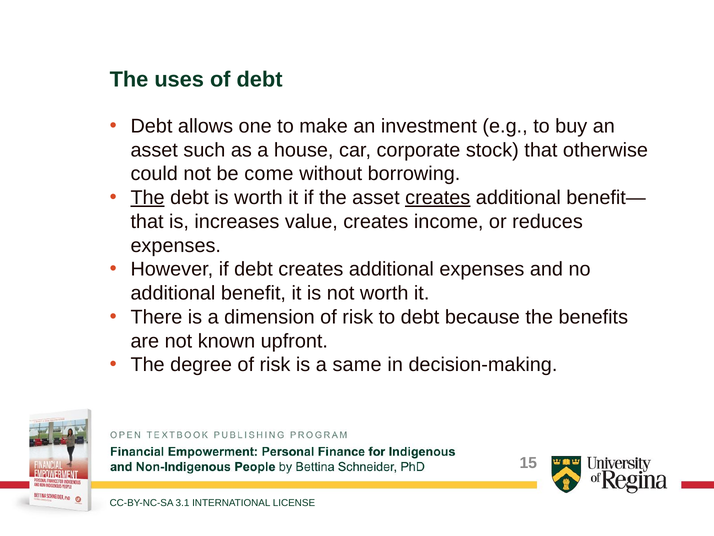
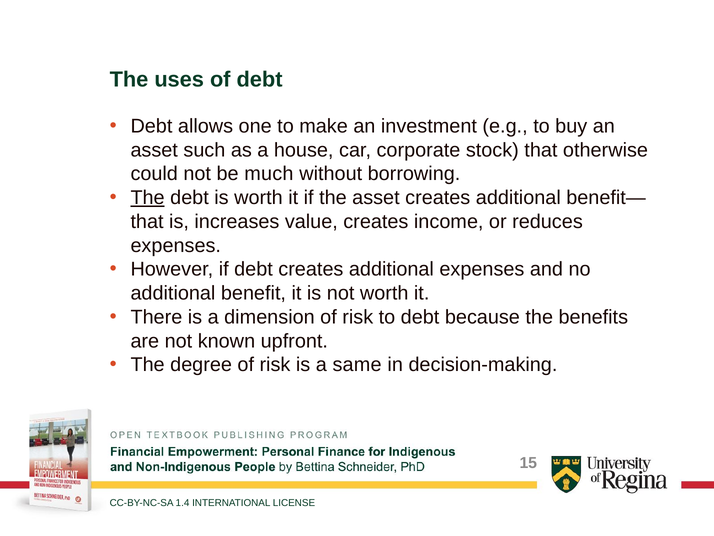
come: come -> much (269, 174)
creates underline: present -> none (438, 198)
3.1: 3.1 -> 1.4 (183, 503)
